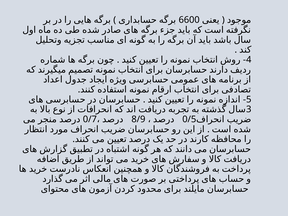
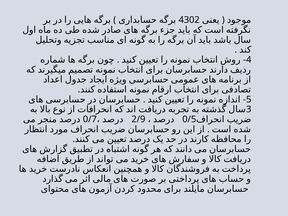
6600: 6600 -> 4302 (189, 20)
8/9: 8/9 -> 2/9 (138, 119)
